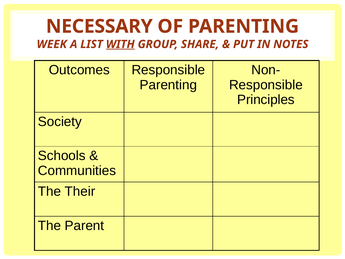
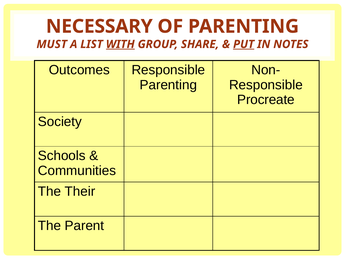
WEEK: WEEK -> MUST (52, 44)
PUT underline: none -> present (244, 44)
Principles: Principles -> Procreate (266, 100)
